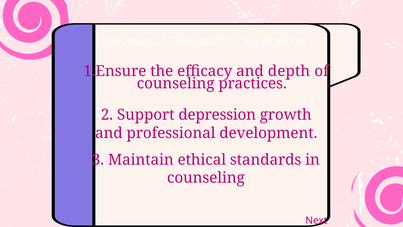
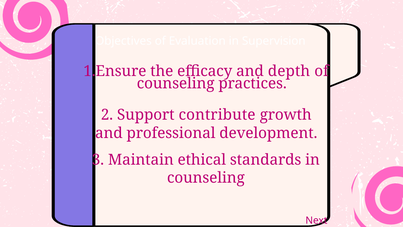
depression: depression -> contribute (217, 115)
